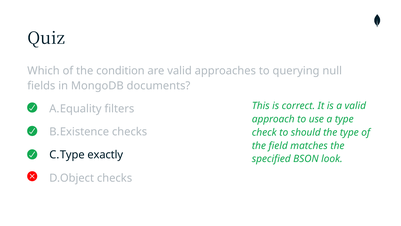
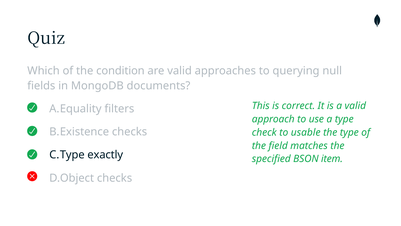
should: should -> usable (306, 132)
look: look -> item (332, 159)
